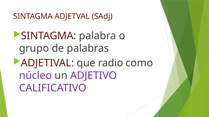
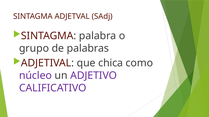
radio: radio -> chica (111, 63)
